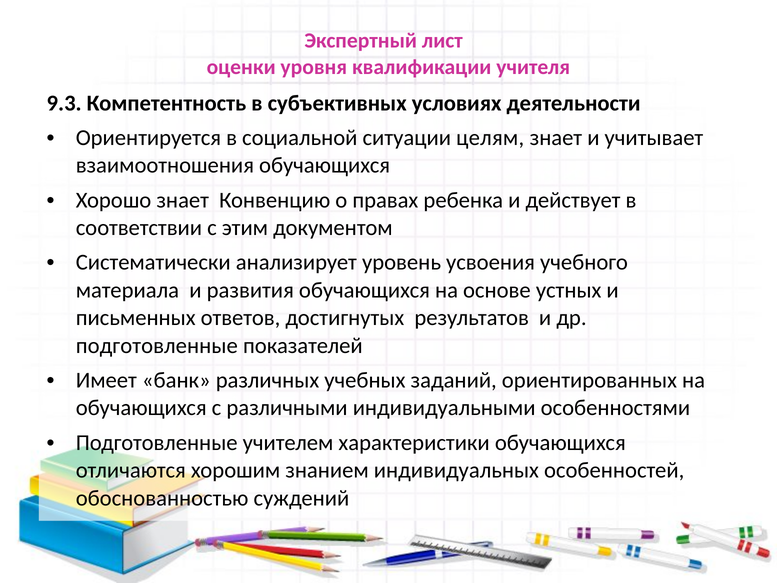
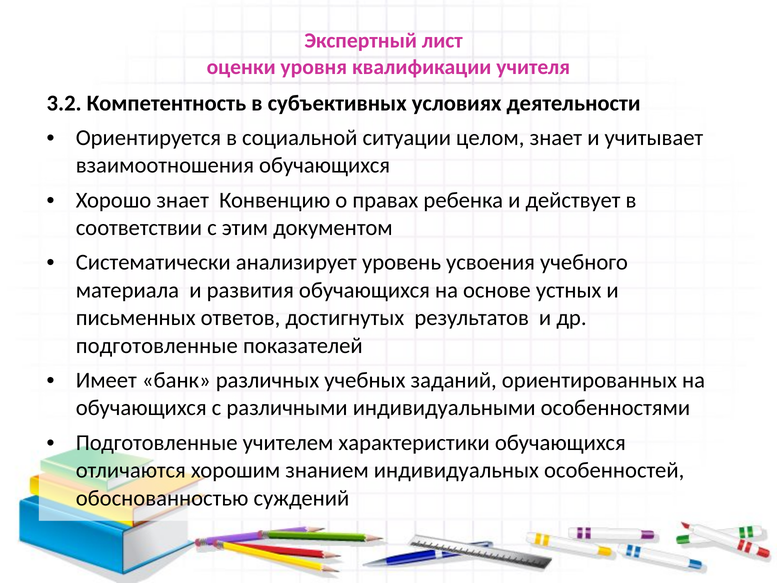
9.3: 9.3 -> 3.2 (64, 103)
целям: целям -> целом (490, 138)
